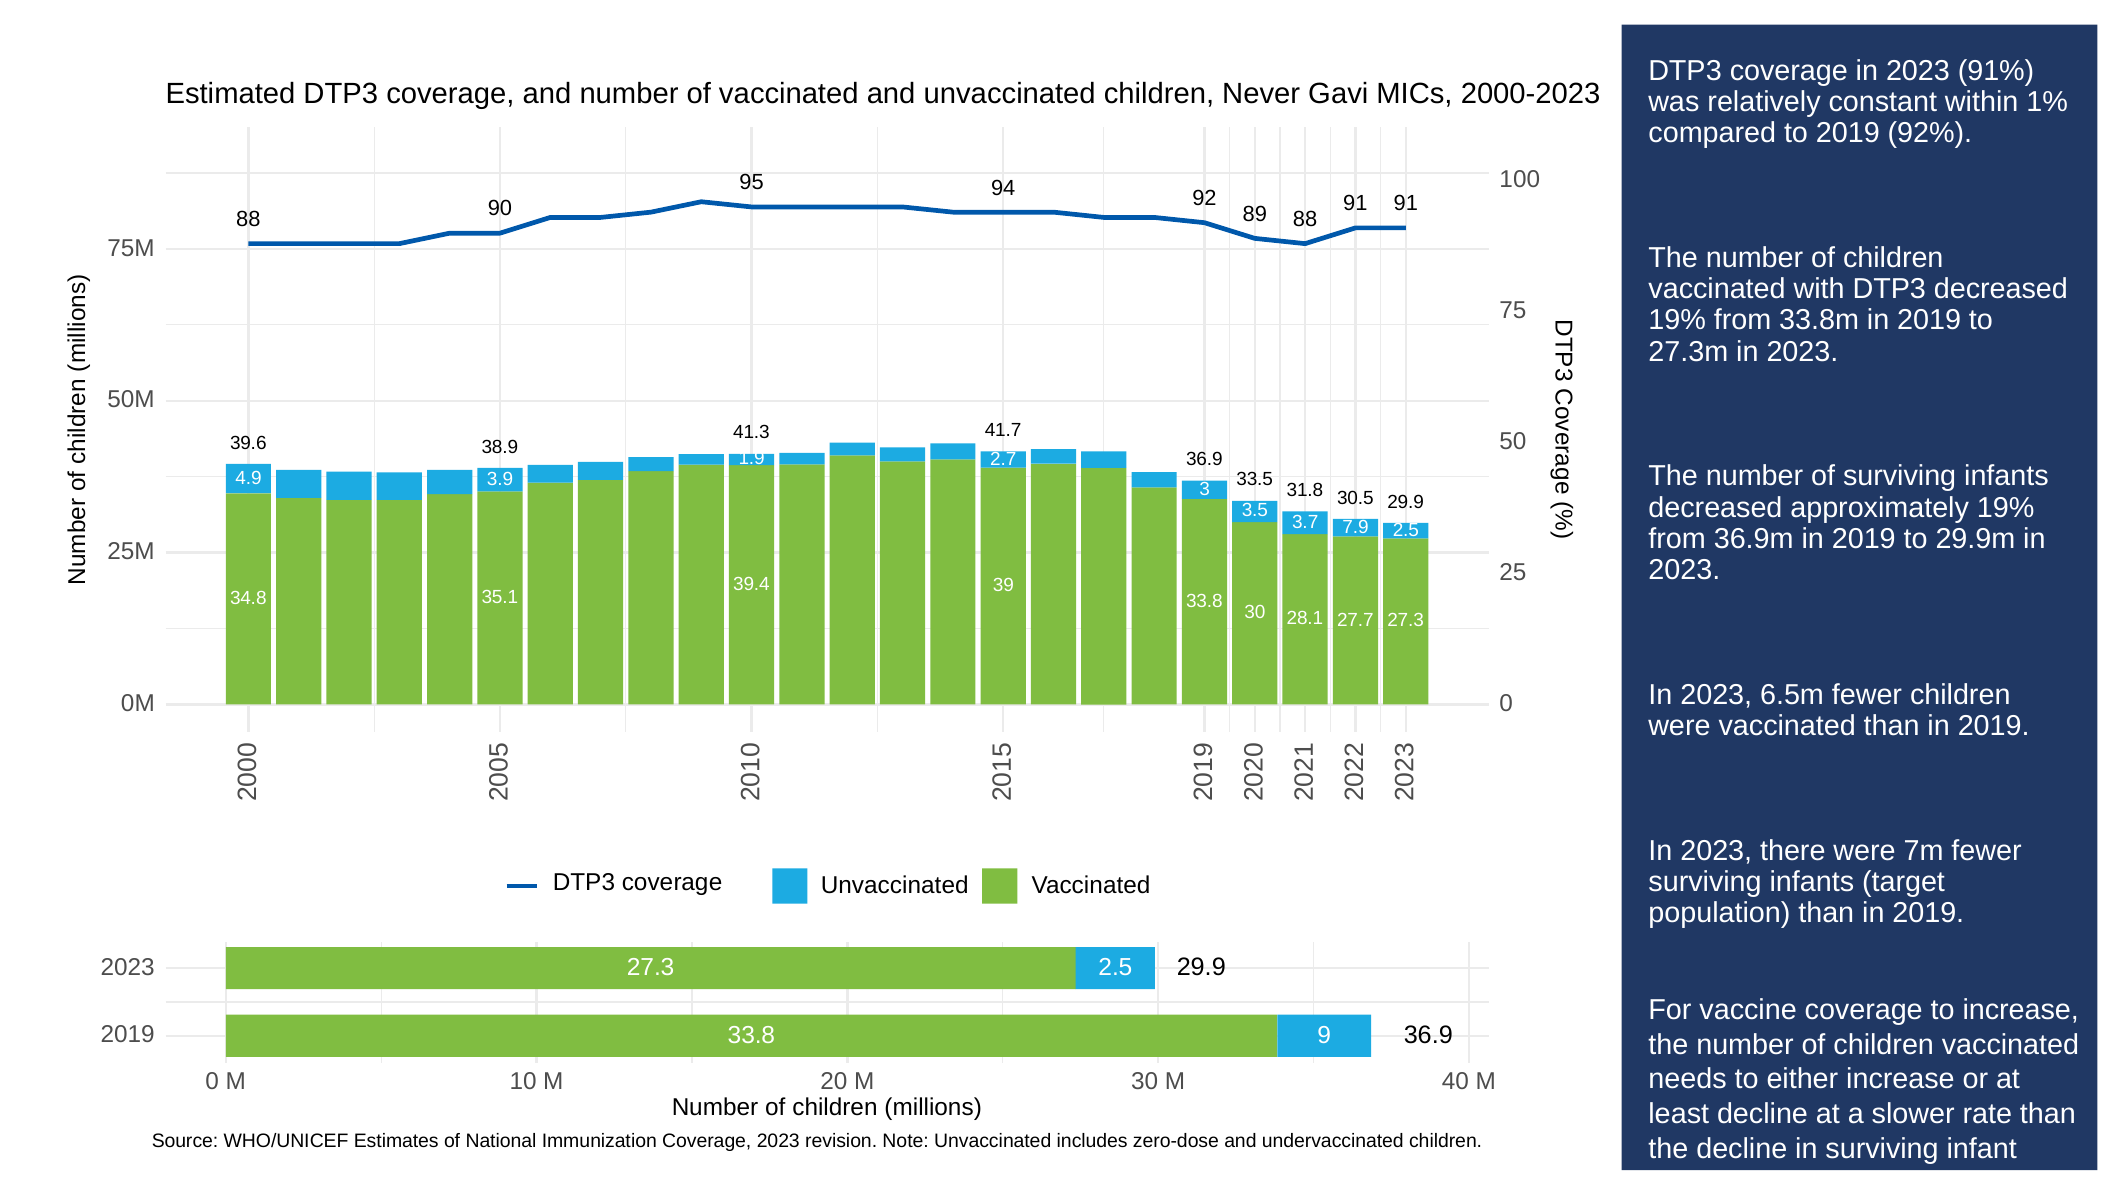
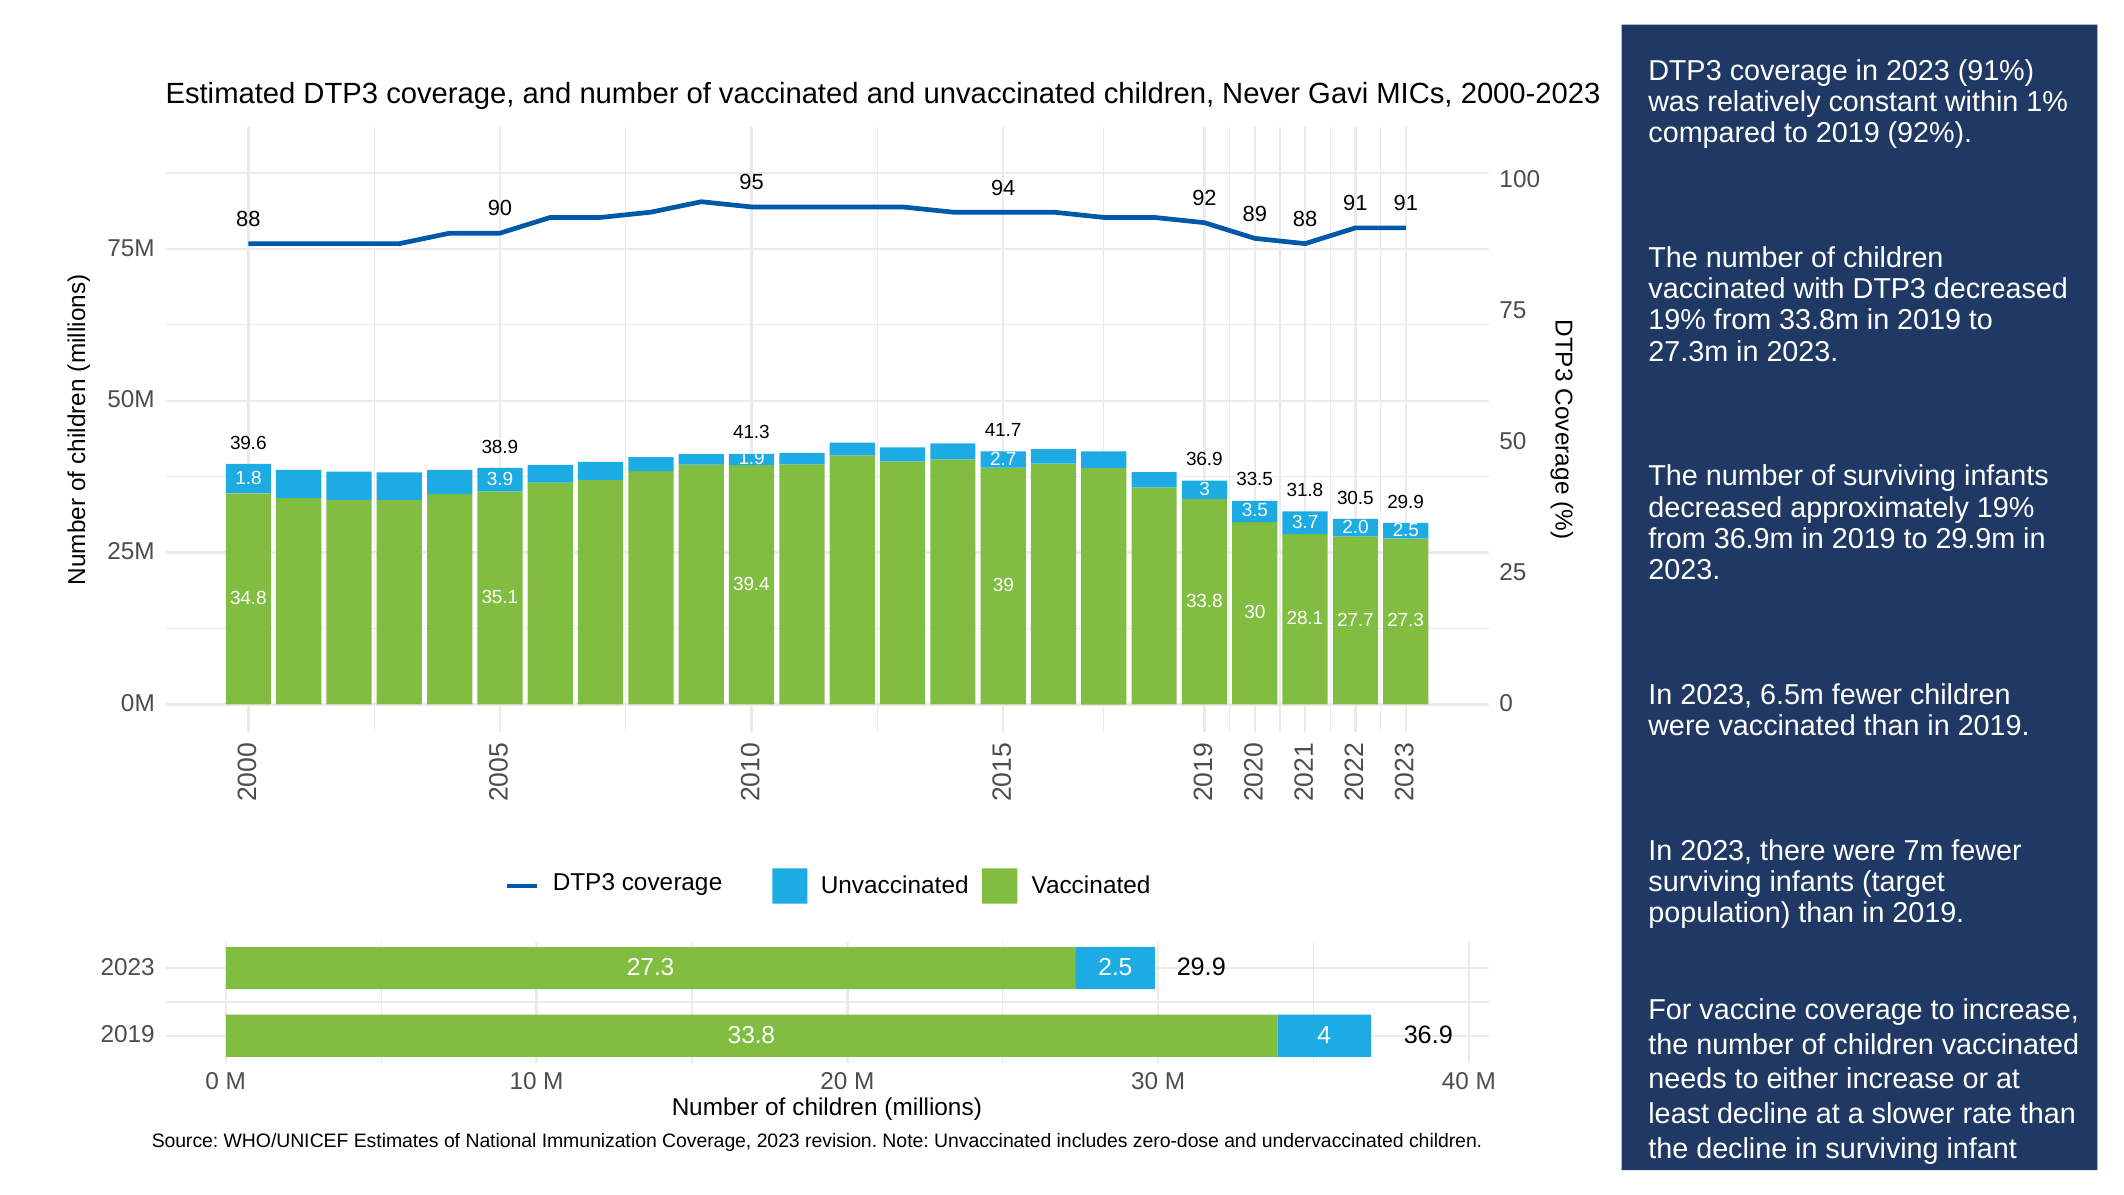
4.9: 4.9 -> 1.8 (249, 478)
7.9: 7.9 -> 2.0 (1356, 527)
33.8 9: 9 -> 4 (1324, 1035)
